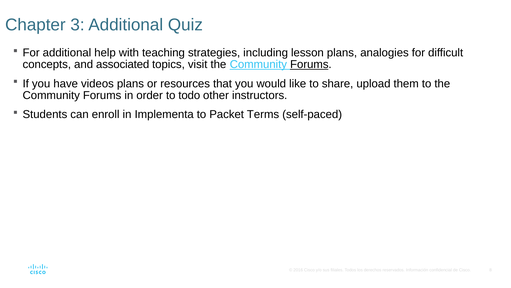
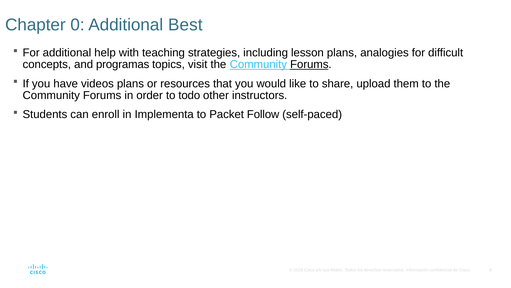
3: 3 -> 0 (77, 25)
Quiz: Quiz -> Best (185, 25)
associated: associated -> programas (123, 64)
Terms: Terms -> Follow (263, 114)
